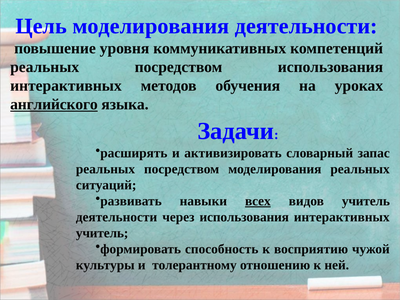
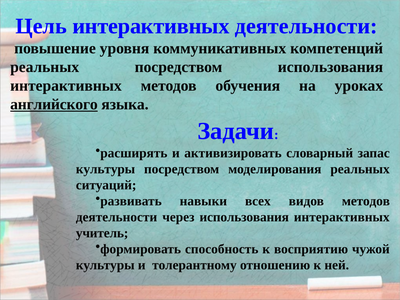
Цель моделирования: моделирования -> интерактивных (151, 26)
реальных: реальных -> культуры (106, 169)
всех underline: present -> none (258, 201)
видов учитель: учитель -> методов (366, 201)
